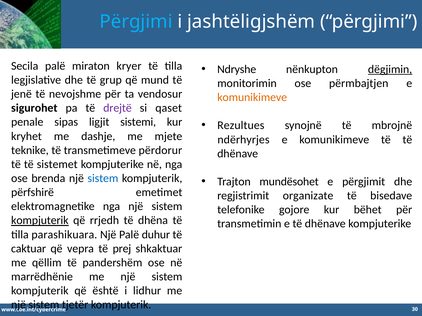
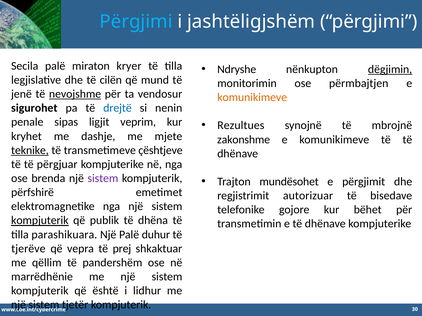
grup: grup -> cilën (111, 80)
nevojshme underline: none -> present (75, 94)
drejtë colour: purple -> blue (117, 108)
qaset: qaset -> nenin (169, 108)
sistemi: sistemi -> veprim (138, 122)
ndërhyrjes: ndërhyrjes -> zakonshme (244, 140)
teknike underline: none -> present (30, 150)
përdorur: përdorur -> çështjeve (161, 150)
sistemet: sistemet -> përgjuar (57, 165)
sistem colour: blue -> purple (103, 179)
organizate: organizate -> autorizuar (308, 196)
rrjedh: rrjedh -> publik (104, 221)
caktuar: caktuar -> tjerëve (28, 249)
